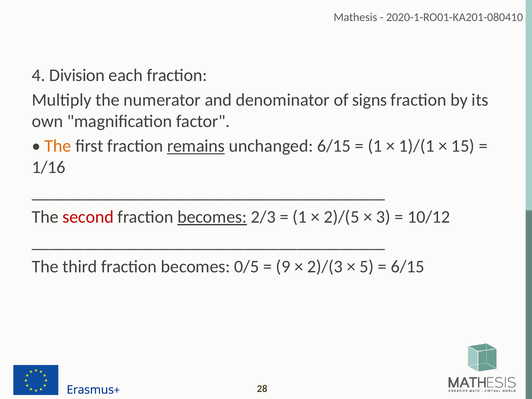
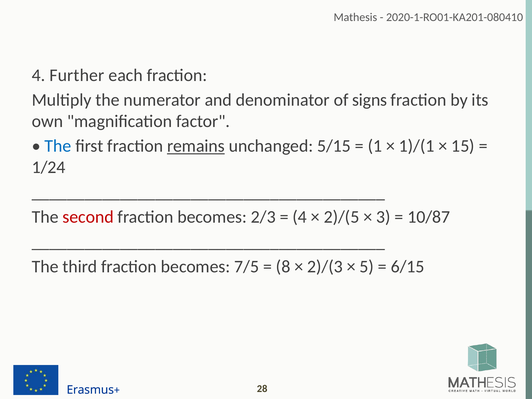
Division: Division -> Further (77, 75)
The colour: orange -> blue (58, 146)
unchanged 6/15: 6/15 -> 5/15 (334, 146)
1/16: 1/16 -> 1/24 (49, 167)
becomes underline: present -> none (212, 217)
1: 1 -> 4 (300, 217)
10/12: 10/12 -> 10/87 (429, 217)
0/5: 0/5 -> 7/5 (247, 267)
9: 9 -> 8 (283, 267)
